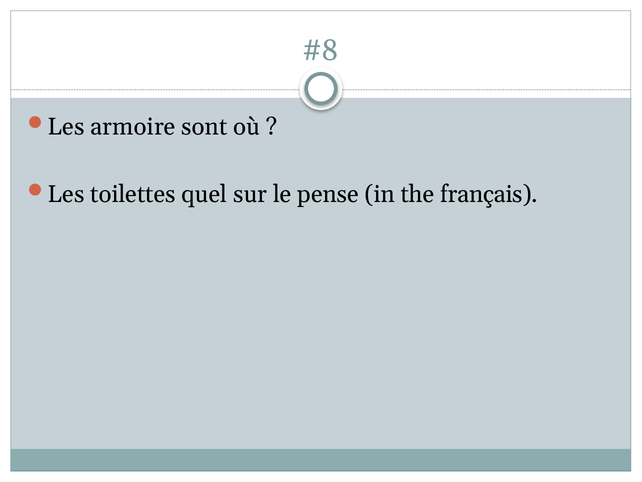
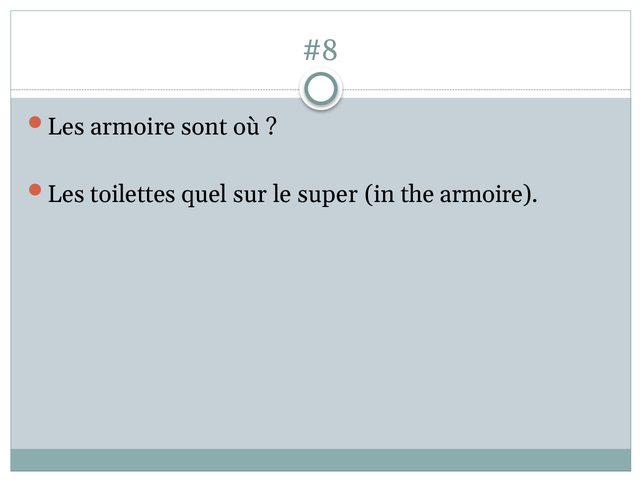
pense: pense -> super (328, 194)
the français: français -> armoire (489, 194)
